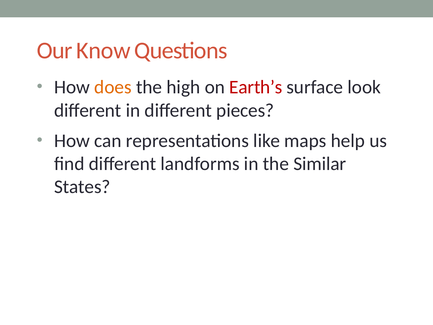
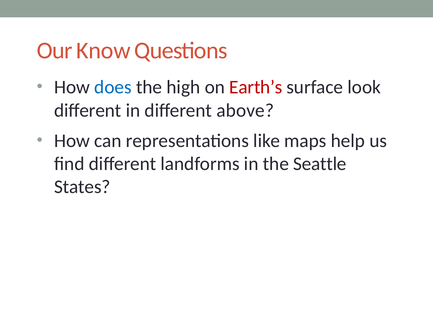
does colour: orange -> blue (113, 87)
pieces: pieces -> above (245, 110)
Similar: Similar -> Seattle (320, 164)
